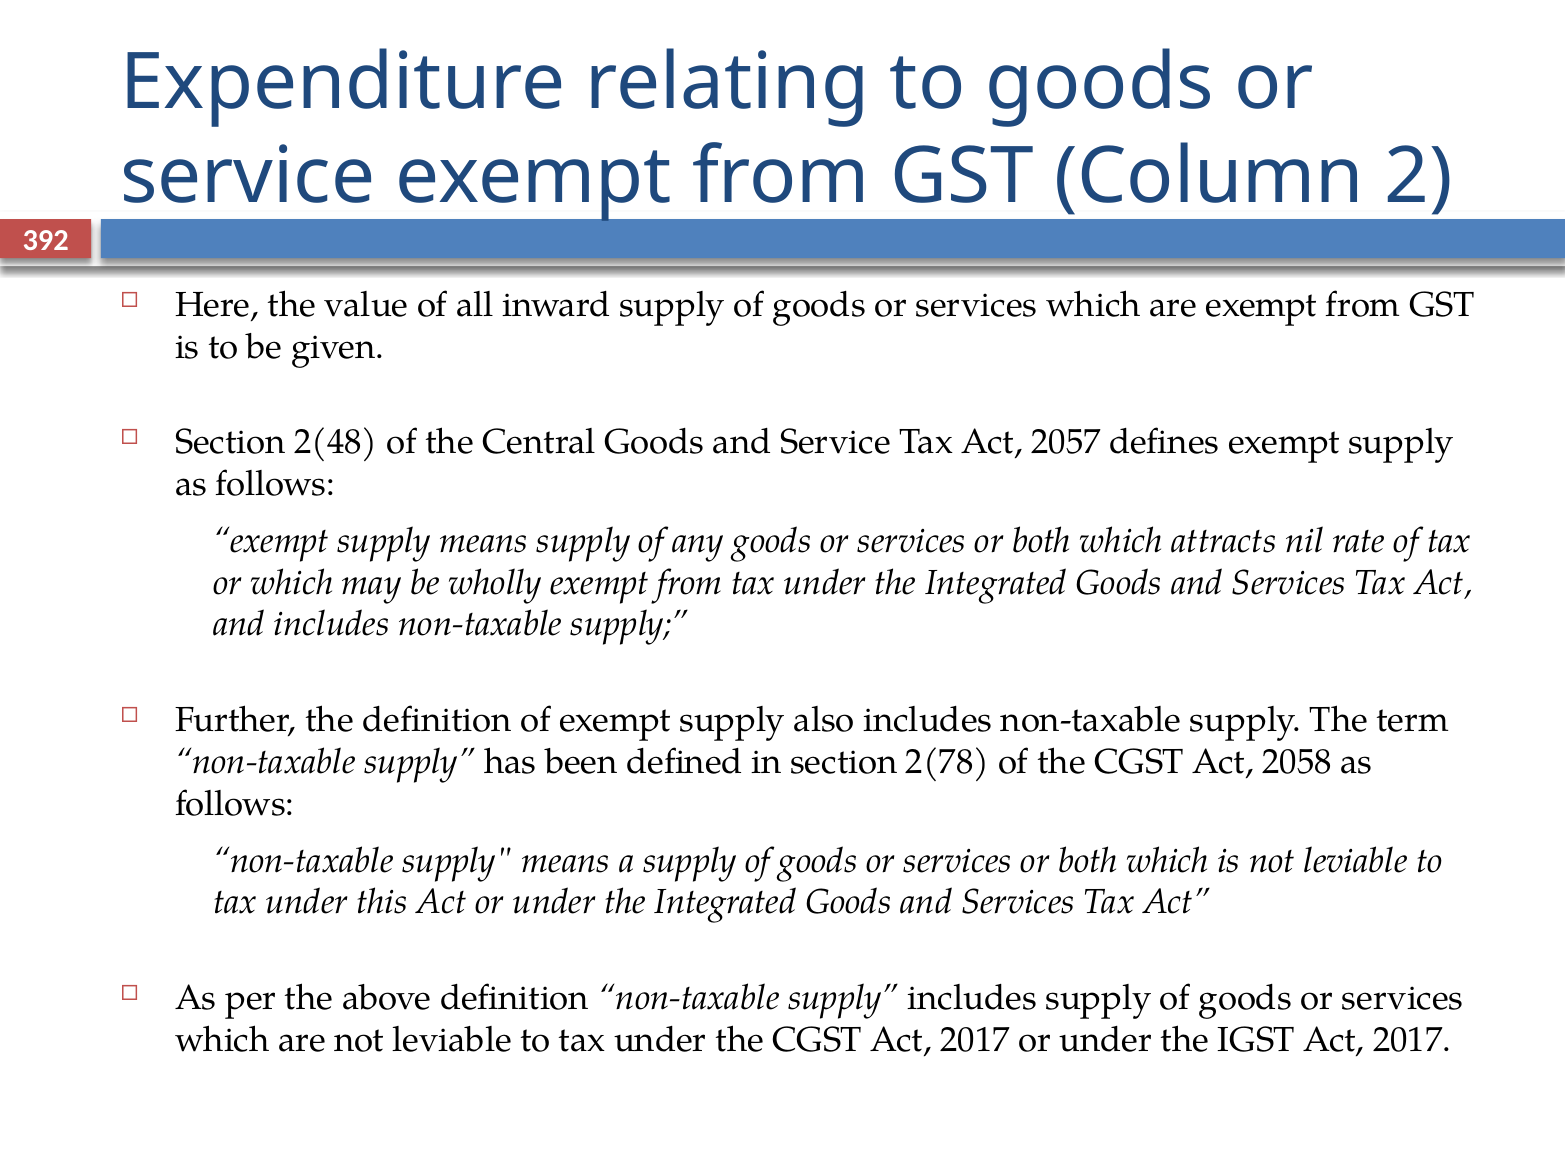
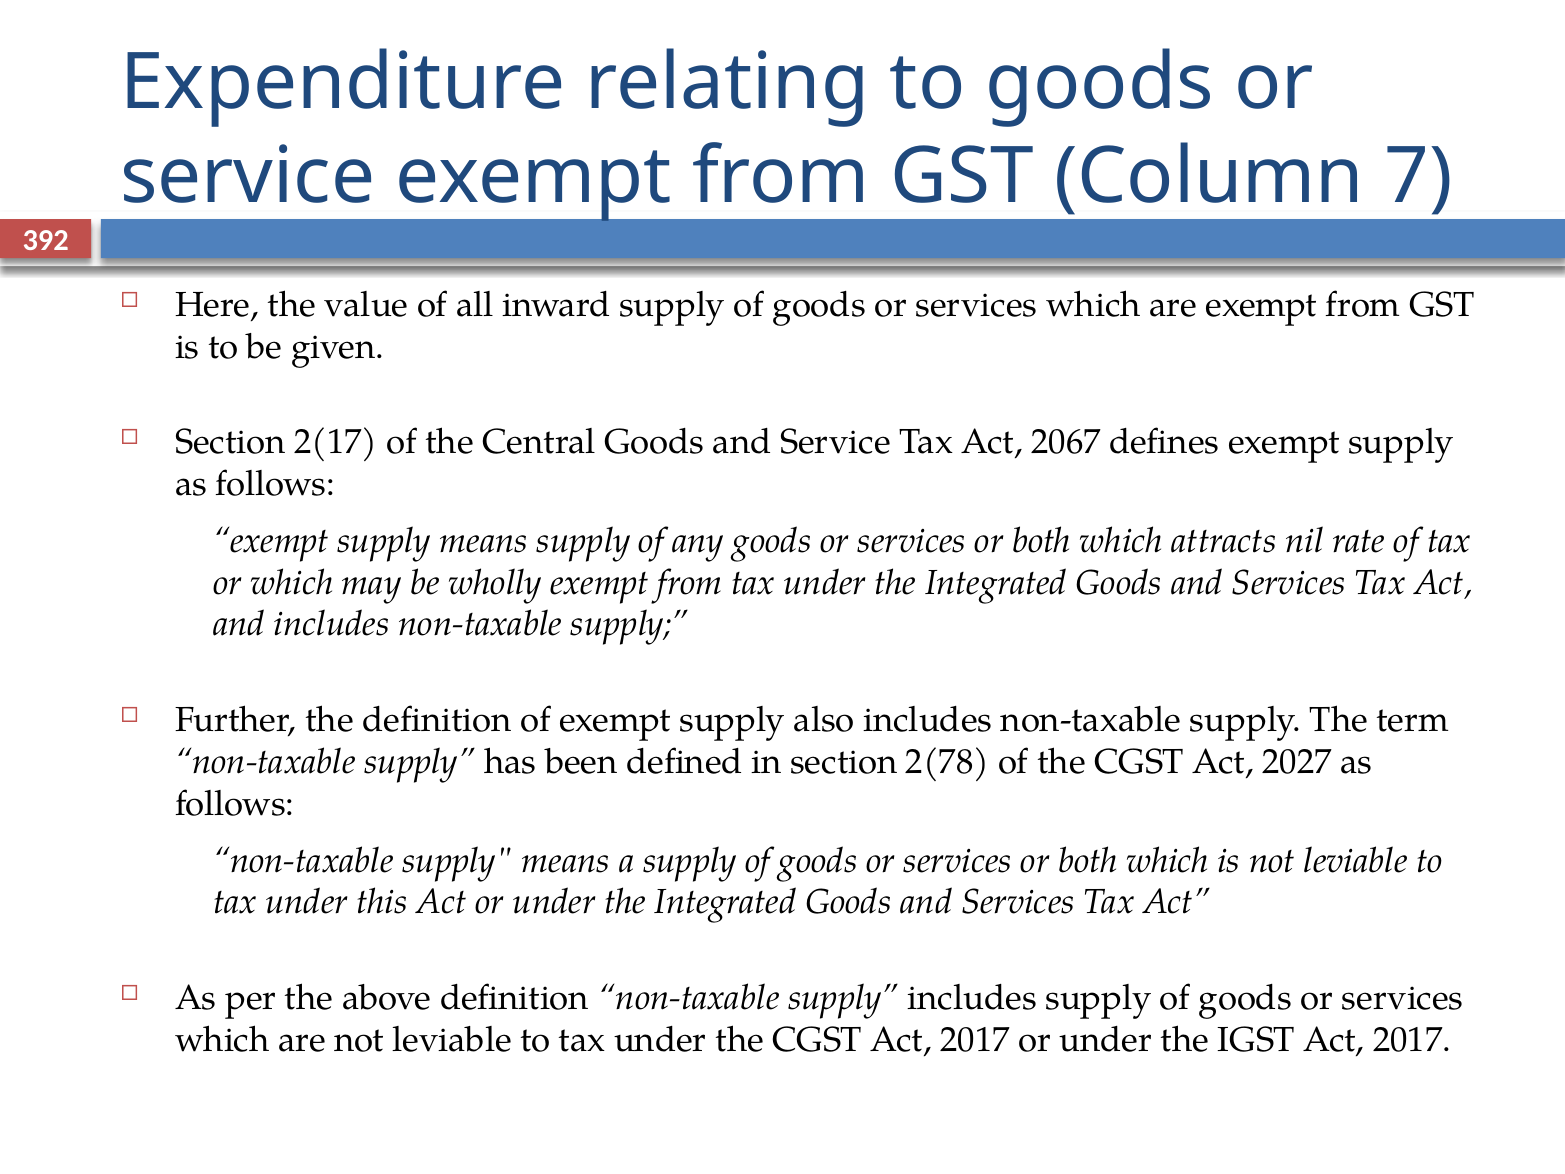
2: 2 -> 7 (1419, 176)
2(48: 2(48 -> 2(17 (336, 442)
2057: 2057 -> 2067 (1066, 442)
2058: 2058 -> 2027 (1297, 762)
